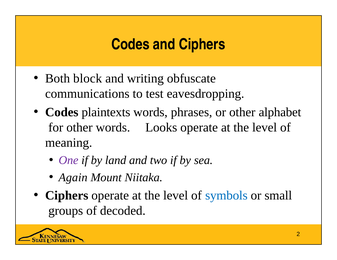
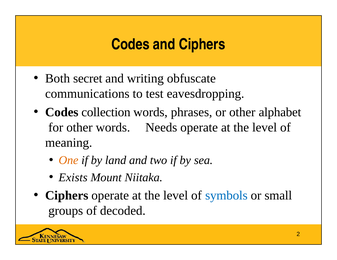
block: block -> secret (88, 79)
plaintexts: plaintexts -> collection (106, 112)
Looks: Looks -> Needs (161, 128)
One colour: purple -> orange (68, 161)
Again: Again -> Exists (73, 178)
